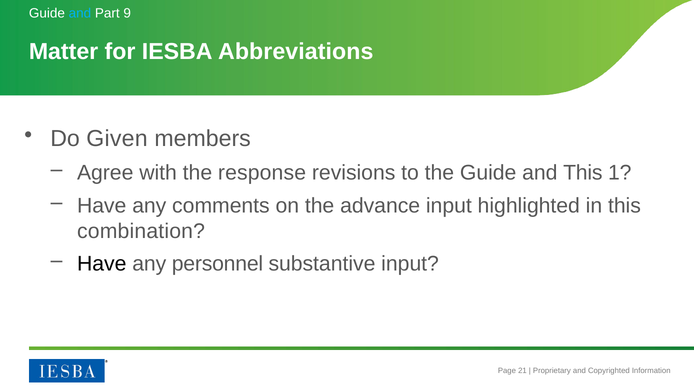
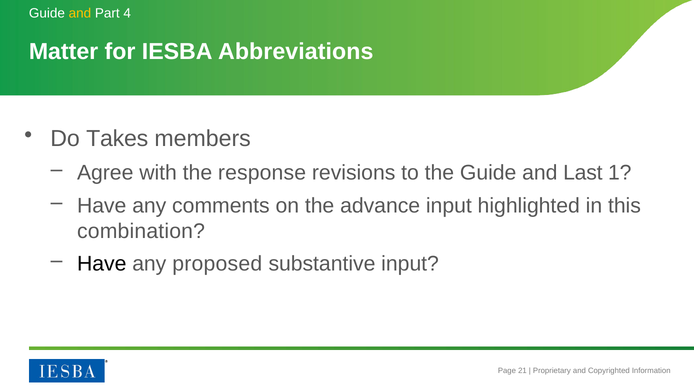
and colour: light blue -> yellow (80, 13)
9: 9 -> 4 (127, 13)
Given: Given -> Takes (117, 139)
and This: This -> Last (583, 173)
personnel: personnel -> proposed (217, 264)
